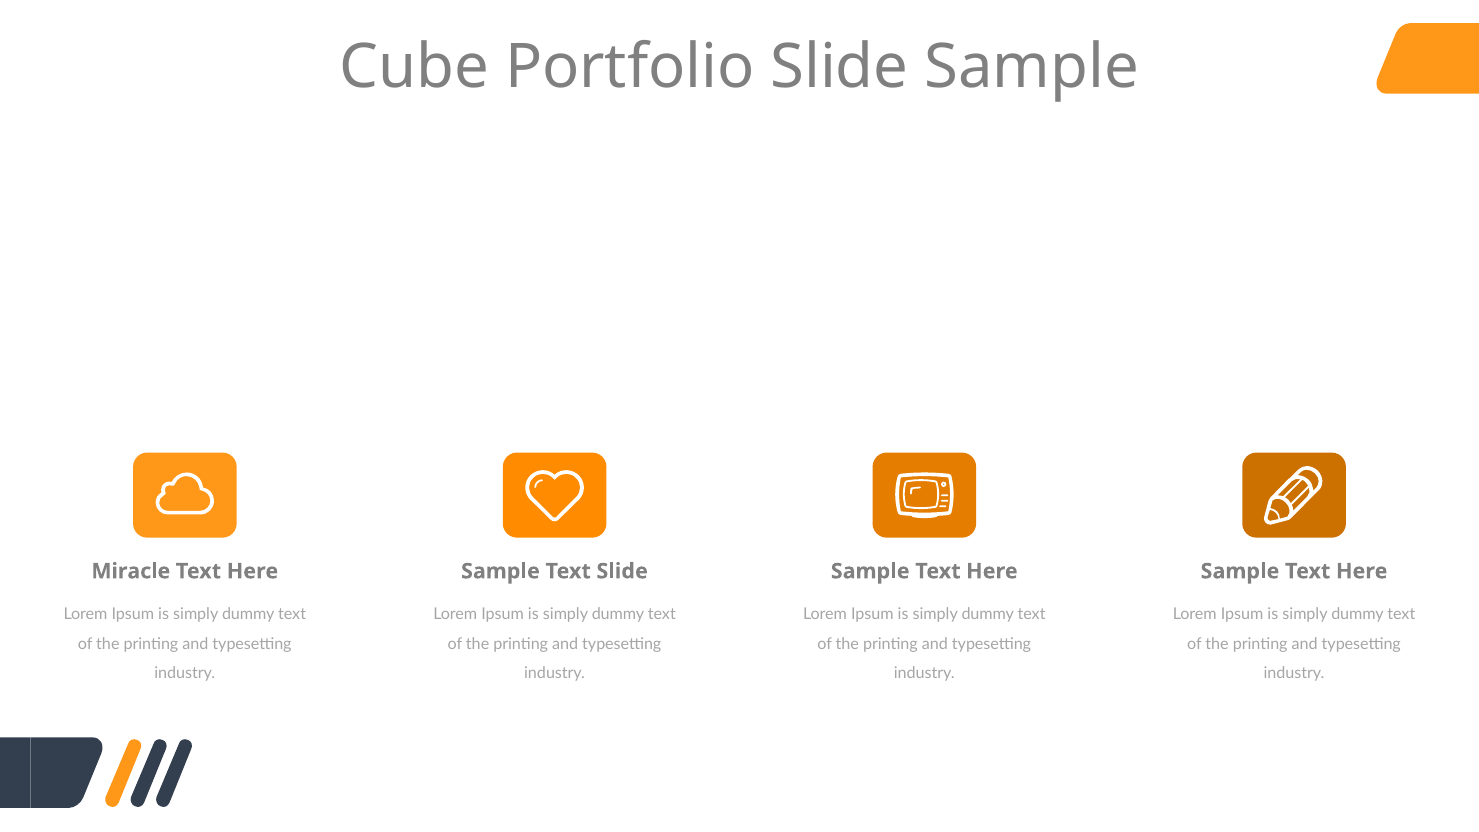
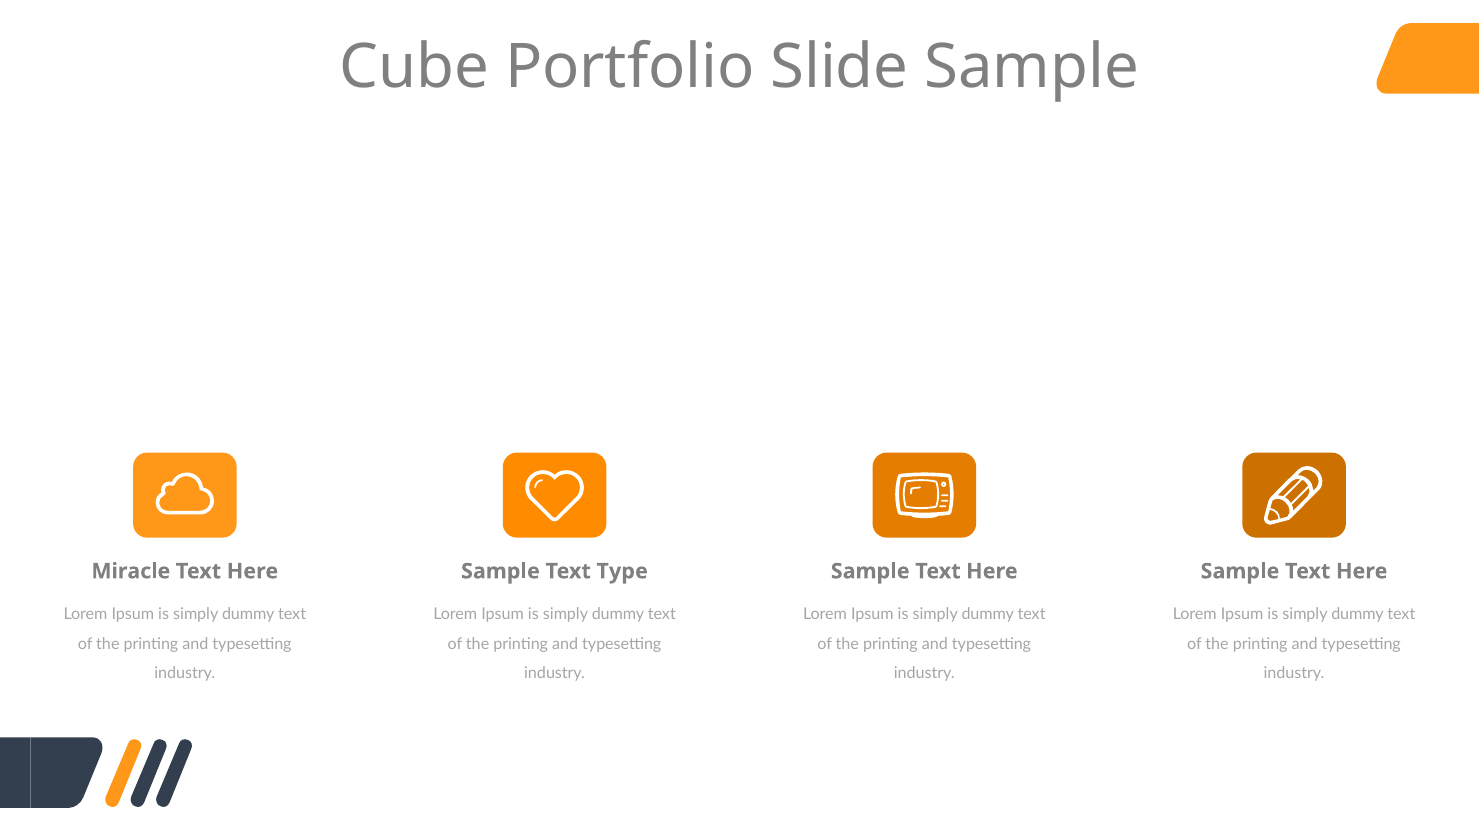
Text Slide: Slide -> Type (622, 571)
